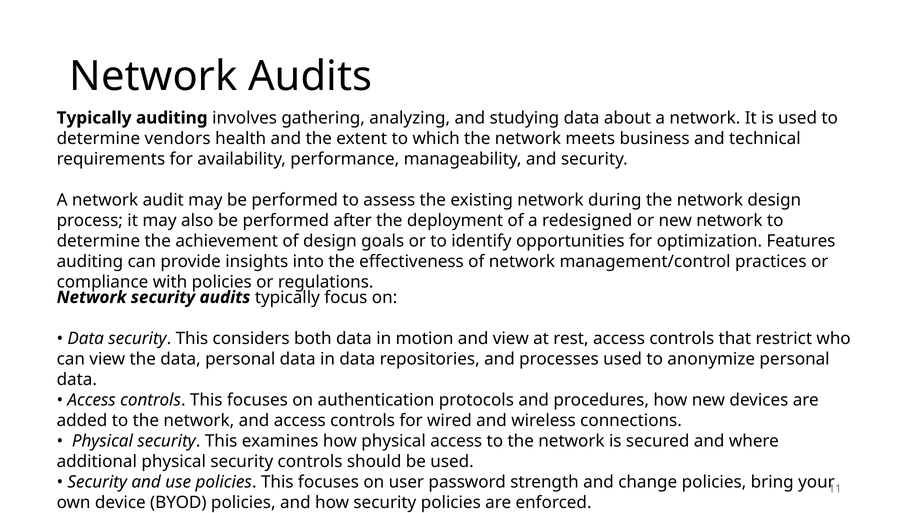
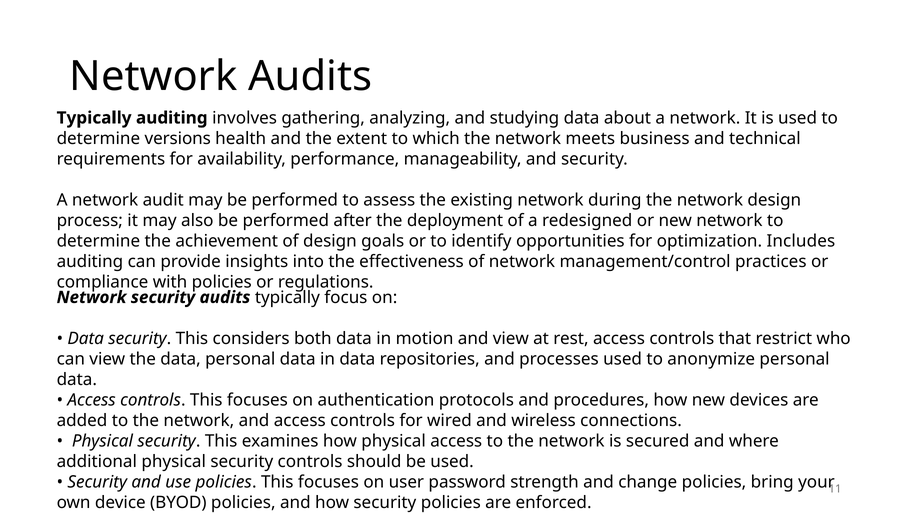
vendors: vendors -> versions (178, 138)
Features: Features -> Includes (801, 241)
